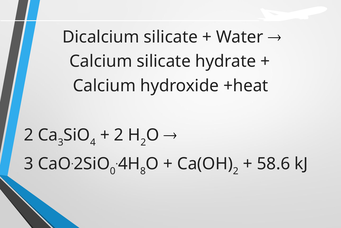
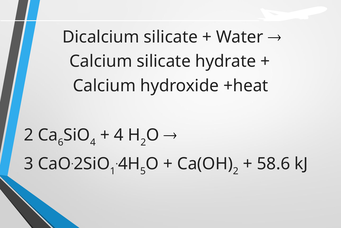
3: 3 -> 6 (61, 142)
2: 2 -> 4 (119, 135)
0: 0 -> 1 (113, 171)
8: 8 -> 5 (143, 171)
